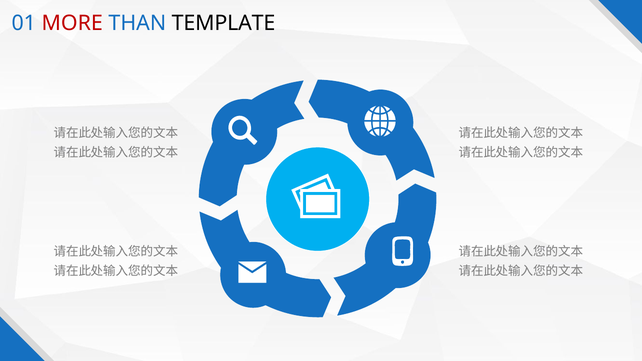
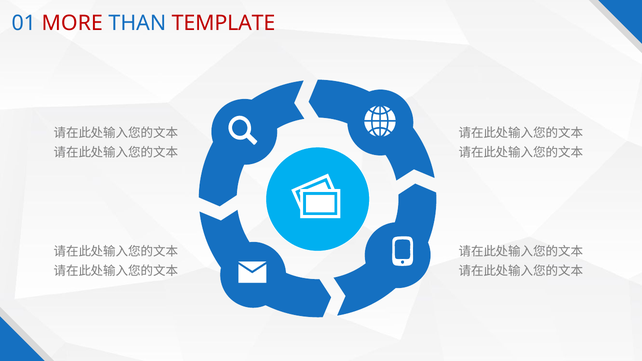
TEMPLATE colour: black -> red (224, 23)
